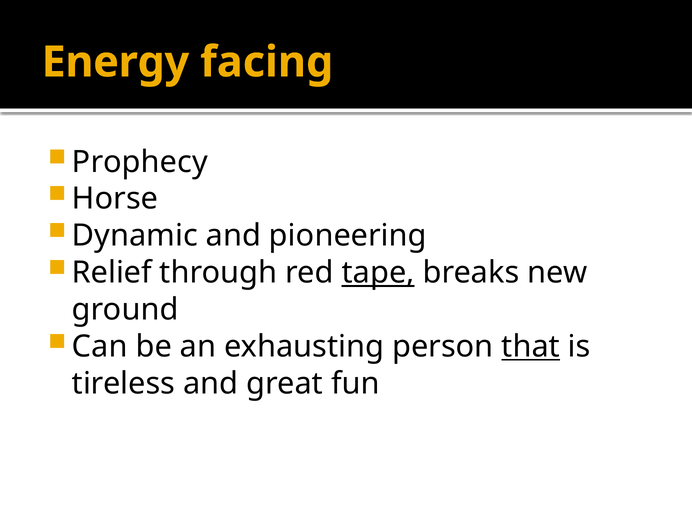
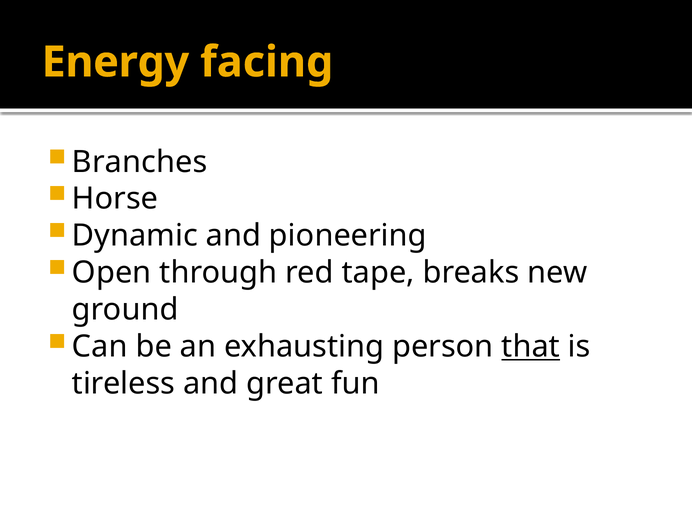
Prophecy: Prophecy -> Branches (140, 162)
Relief: Relief -> Open (112, 273)
tape underline: present -> none (378, 273)
